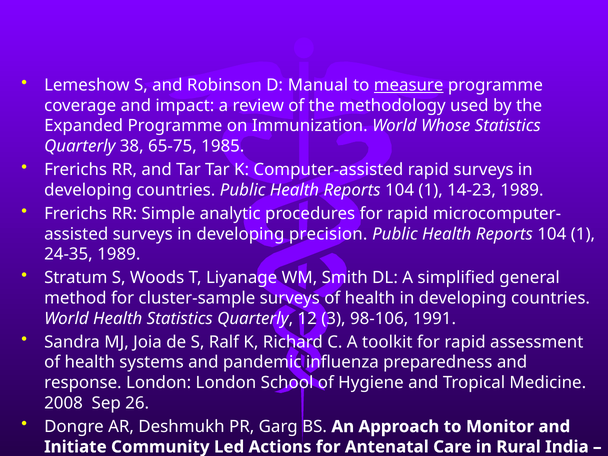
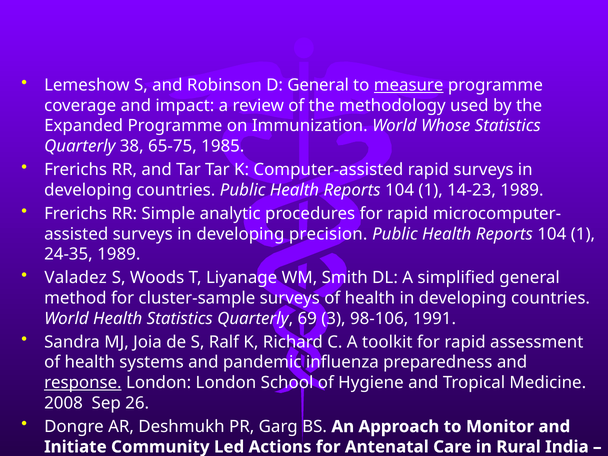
D Manual: Manual -> General (318, 85)
Stratum: Stratum -> Valadez (76, 278)
12: 12 -> 69 (307, 318)
response underline: none -> present (83, 383)
